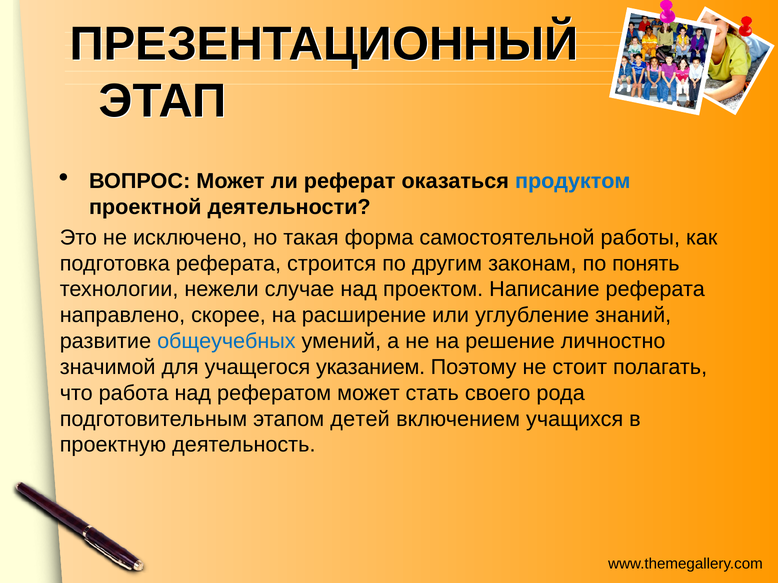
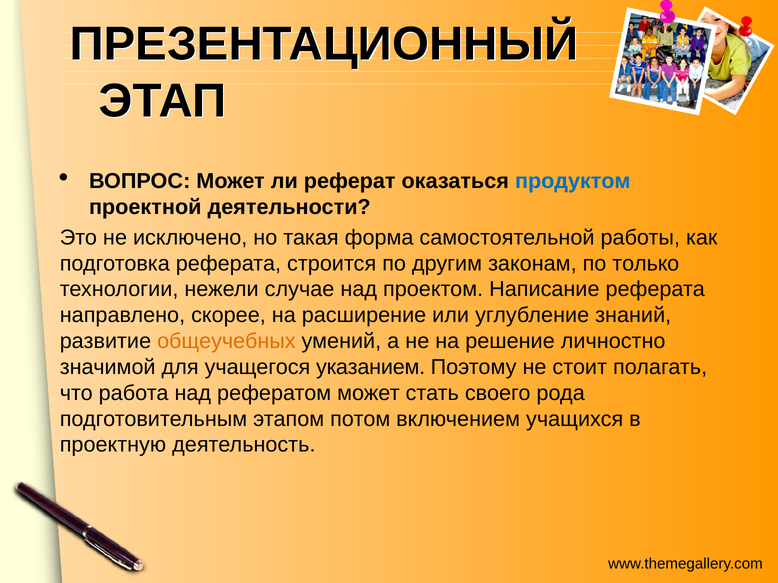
понять: понять -> только (646, 264)
общеучебных colour: blue -> orange (226, 341)
детей: детей -> потом (360, 419)
